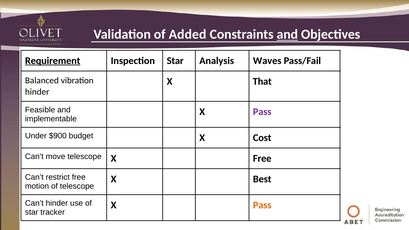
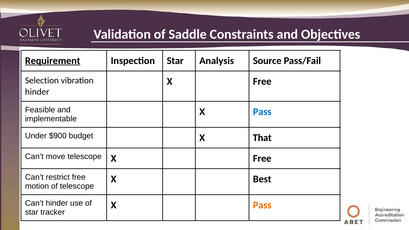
Added: Added -> Saddle (188, 34)
and underline: present -> none (287, 34)
Waves: Waves -> Source (267, 61)
Balanced: Balanced -> Selection (42, 81)
That: That -> Free (262, 81)
Pass colour: purple -> blue (262, 112)
Cost: Cost -> That (262, 138)
